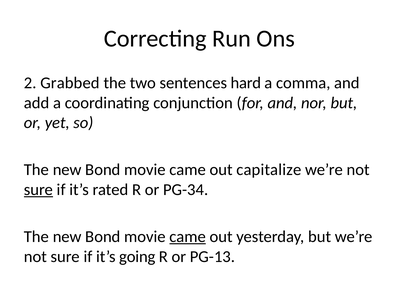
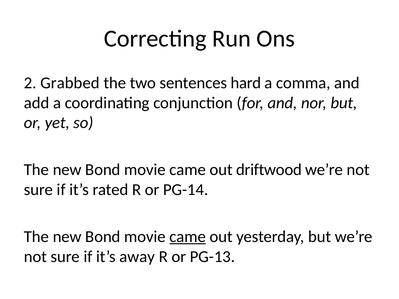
capitalize: capitalize -> driftwood (269, 170)
sure underline: present -> none (38, 190)
PG-34: PG-34 -> PG-14 (186, 190)
going: going -> away (137, 257)
